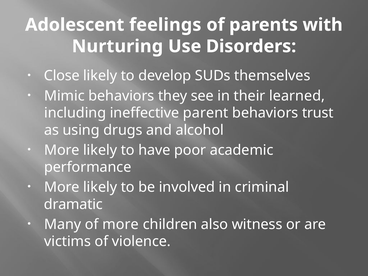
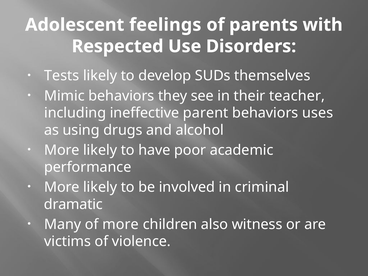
Nurturing: Nurturing -> Respected (118, 46)
Close: Close -> Tests (62, 76)
learned: learned -> teacher (297, 96)
trust: trust -> uses (318, 113)
